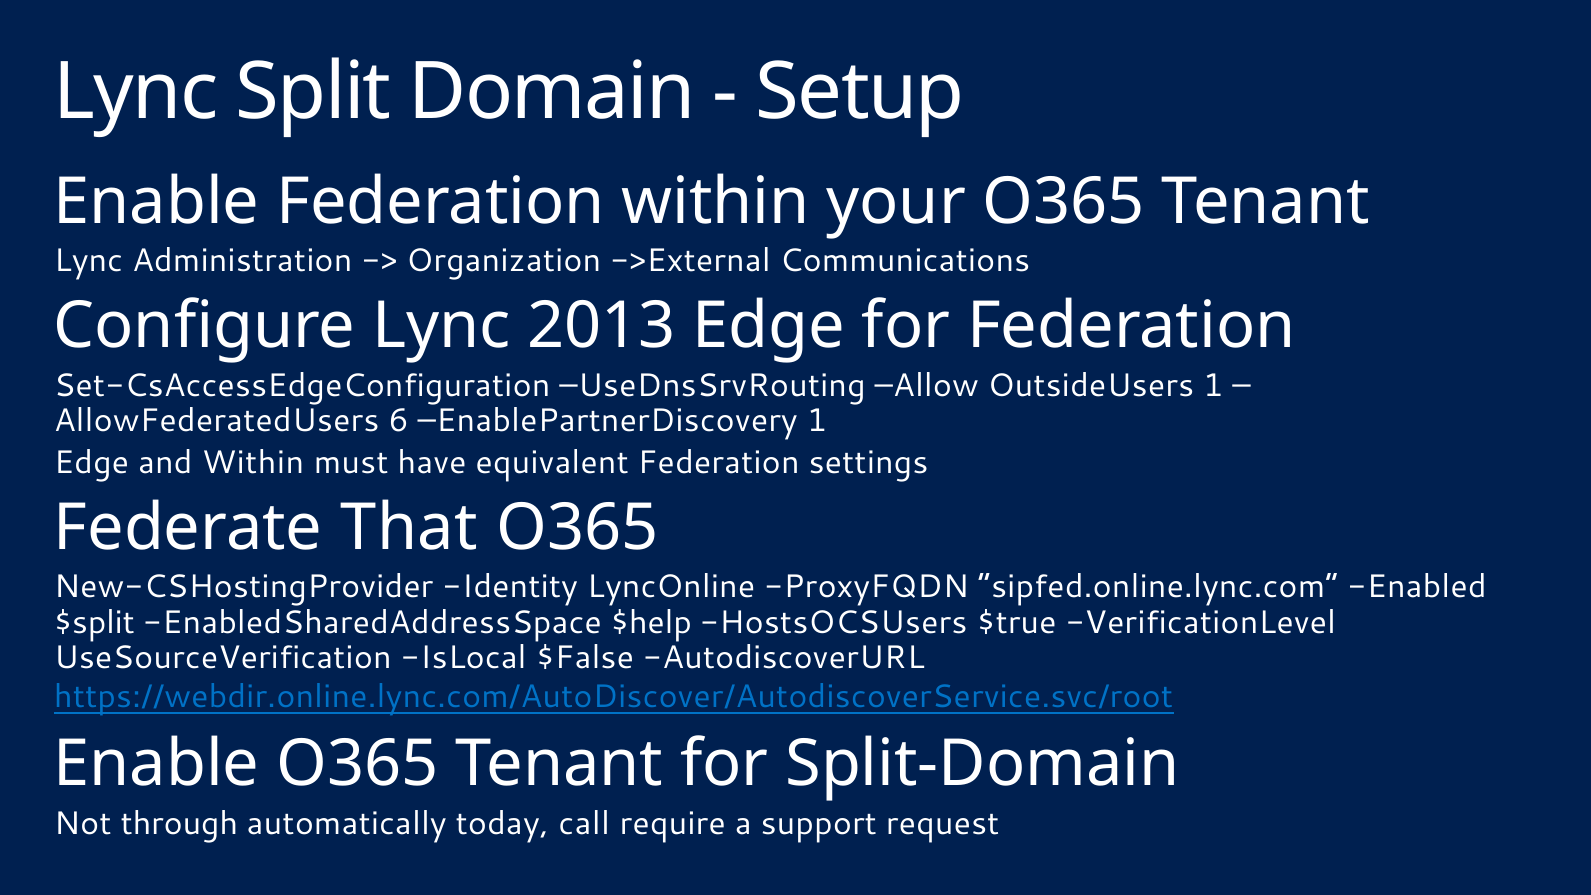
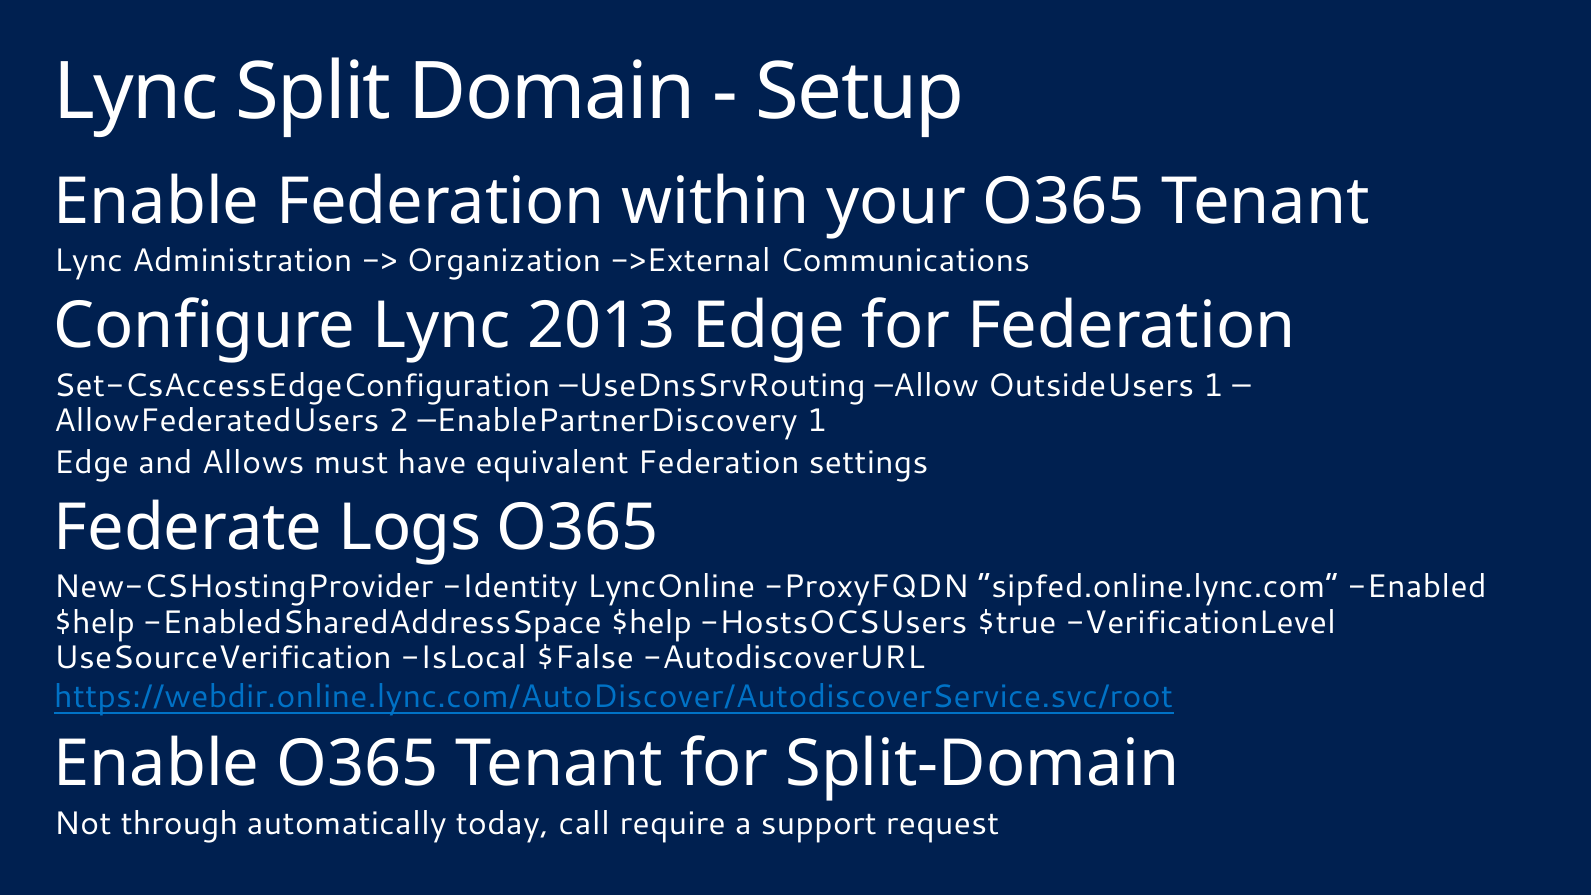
6: 6 -> 2 (399, 421)
and Within: Within -> Allows (253, 462)
That: That -> Logs (410, 528)
$split: $split -> $help (94, 622)
